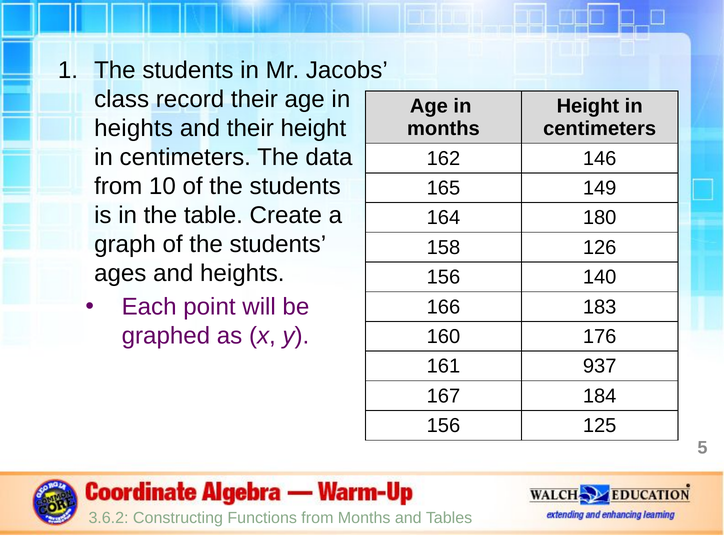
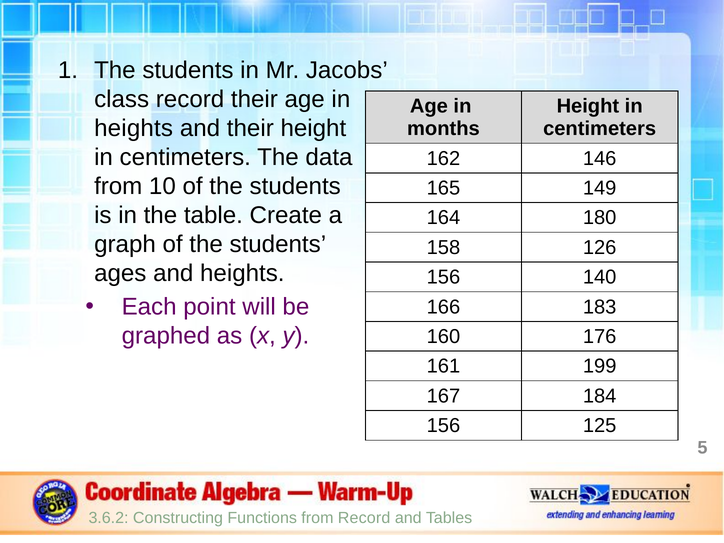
937: 937 -> 199 (600, 366)
from Months: Months -> Record (364, 518)
